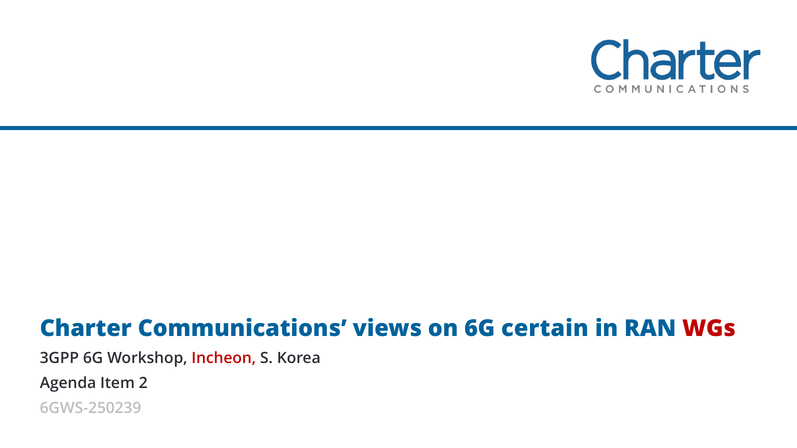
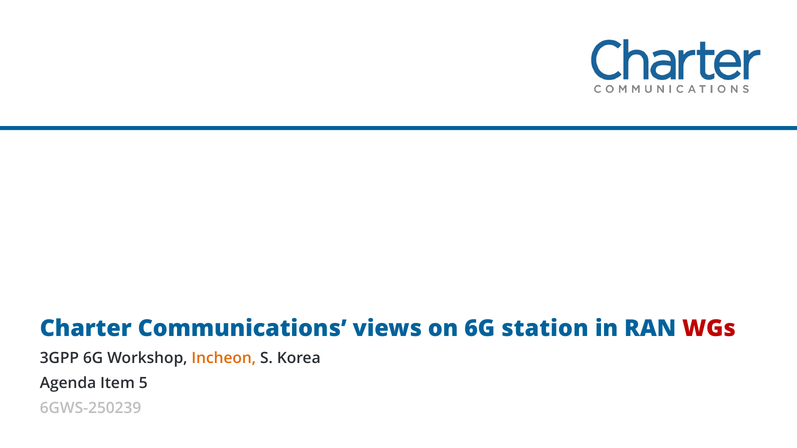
certain: certain -> station (545, 329)
Incheon colour: red -> orange (224, 358)
2: 2 -> 5 (143, 383)
